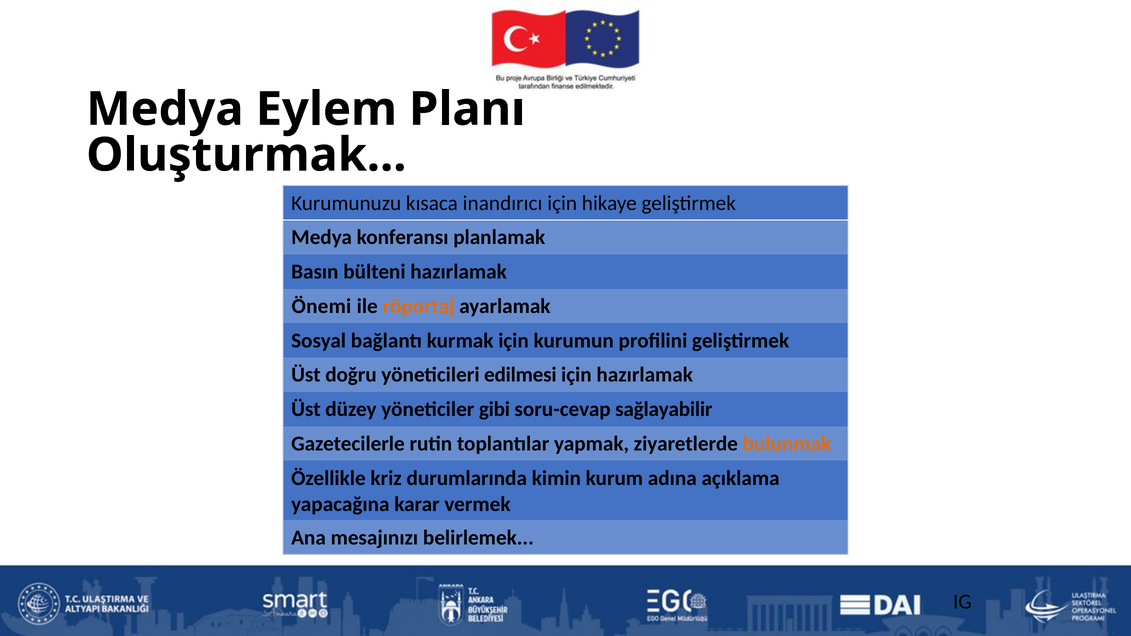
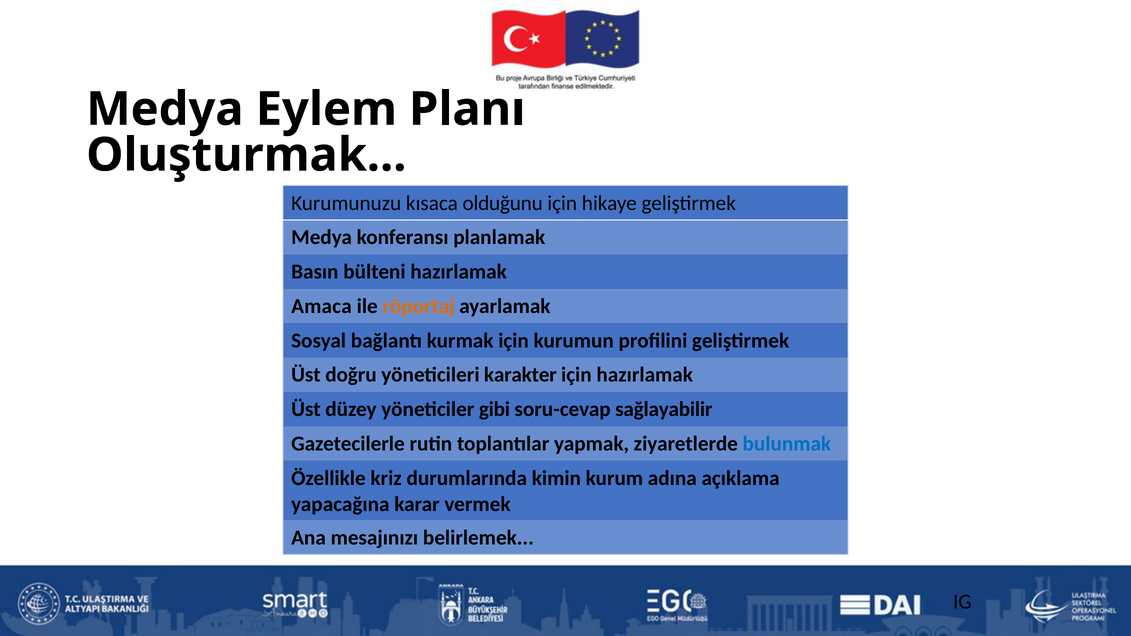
inandırıcı: inandırıcı -> olduğunu (503, 203)
Önemi: Önemi -> Amaca (321, 306)
edilmesi: edilmesi -> karakter (520, 375)
bulunmak colour: orange -> blue (787, 444)
